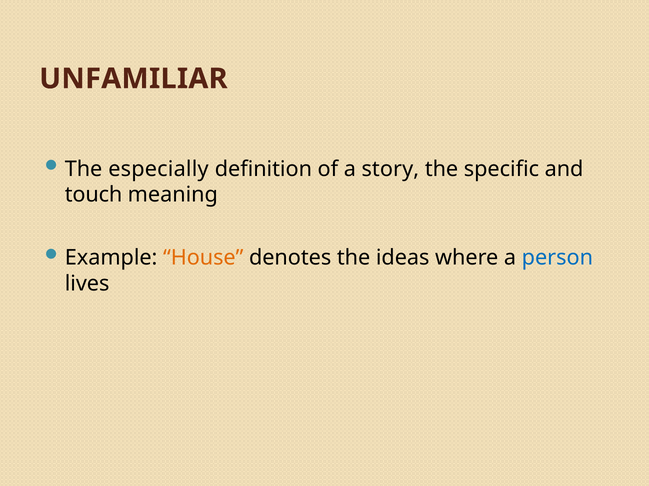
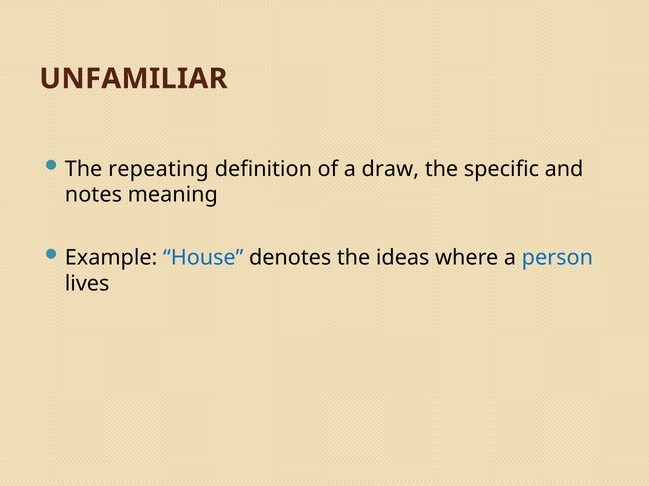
especially: especially -> repeating (158, 169)
story: story -> draw (390, 169)
touch: touch -> notes (93, 195)
House colour: orange -> blue (203, 258)
